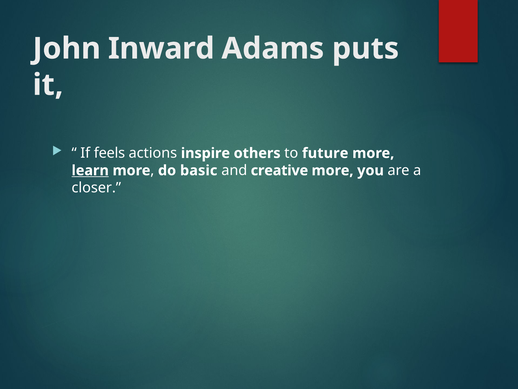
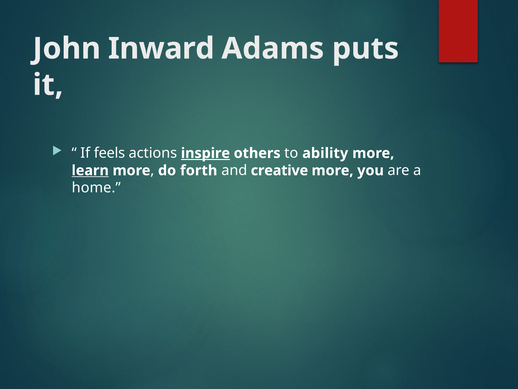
inspire underline: none -> present (205, 153)
future: future -> ability (325, 153)
basic: basic -> forth (199, 170)
closer: closer -> home (96, 188)
